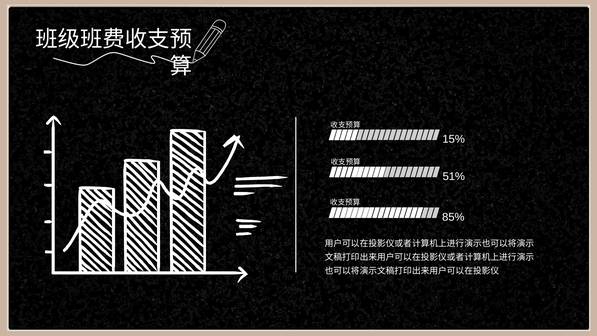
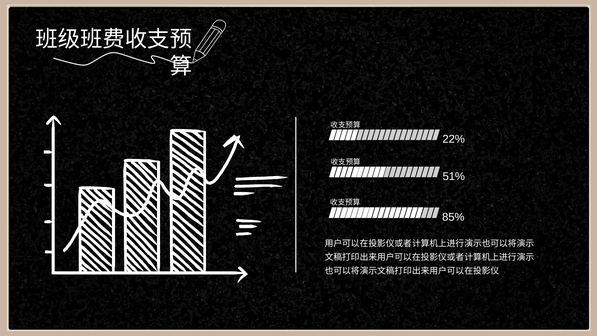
15%: 15% -> 22% (454, 139)
